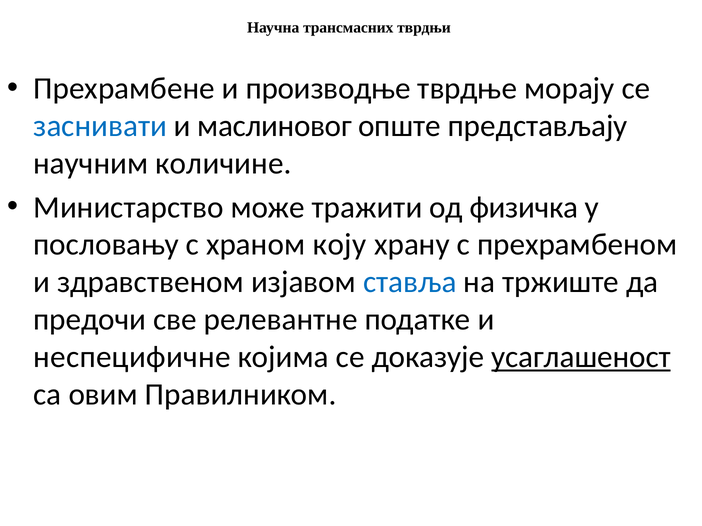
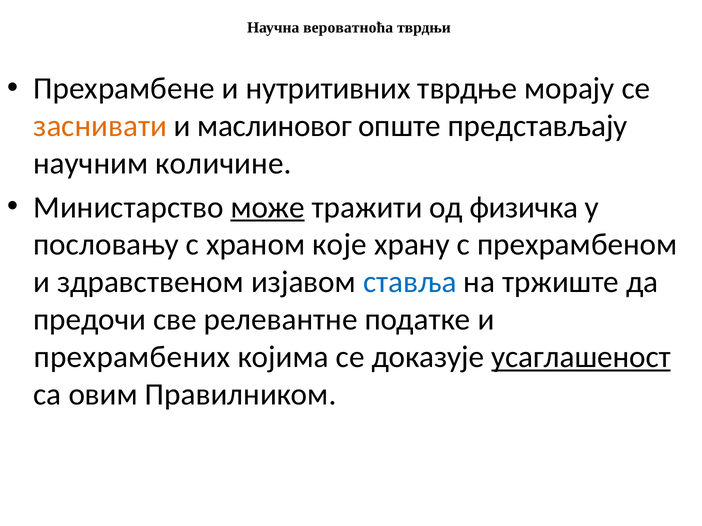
трансмасних: трансмасних -> вероватноћа (348, 28)
прoизвoдњe: прoизвoдњe -> нутритивних (328, 89)
заснивати colour: blue -> orange (100, 126)
може underline: none -> present (268, 207)
коју: коју -> кoje (340, 245)
неспецифичне: неспецифичне -> прехрамбених (132, 357)
